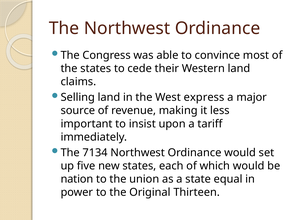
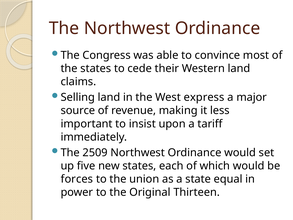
7134: 7134 -> 2509 (95, 152)
nation: nation -> forces (77, 179)
